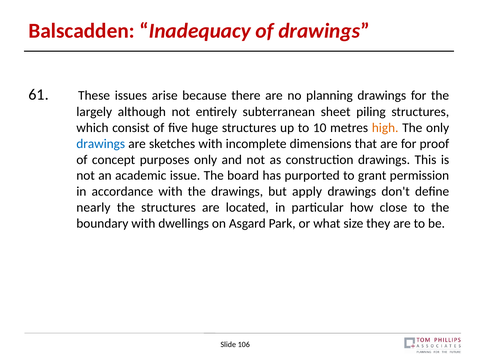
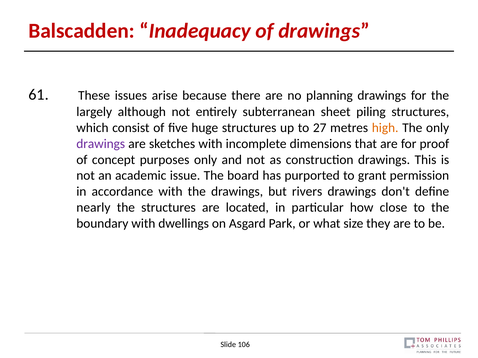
10: 10 -> 27 (320, 128)
drawings colour: blue -> purple (101, 144)
apply: apply -> rivers (307, 192)
